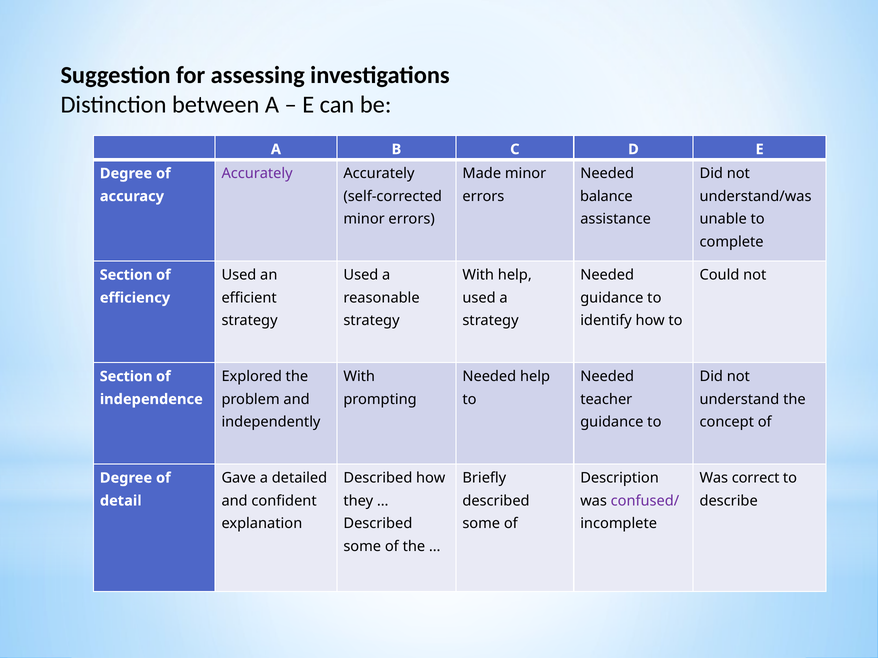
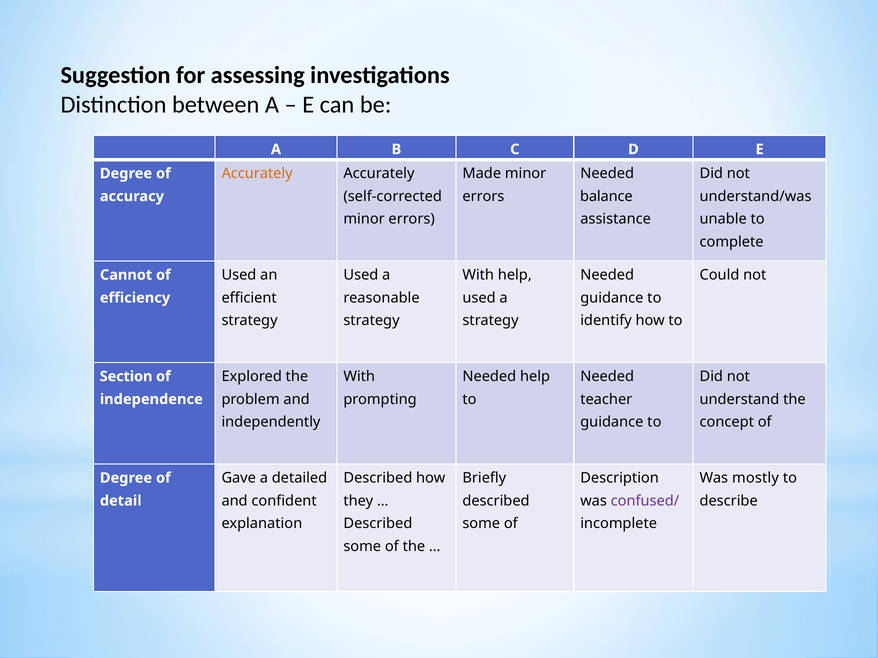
Accurately colour: purple -> orange (257, 174)
Section: Section -> Cannot (126, 275)
correct: correct -> mostly (755, 478)
